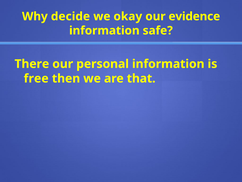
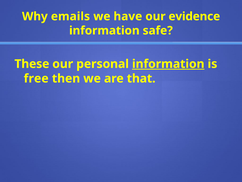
decide: decide -> emails (70, 16)
okay: okay -> have (128, 16)
There: There -> These (32, 64)
information underline: none -> present (168, 64)
